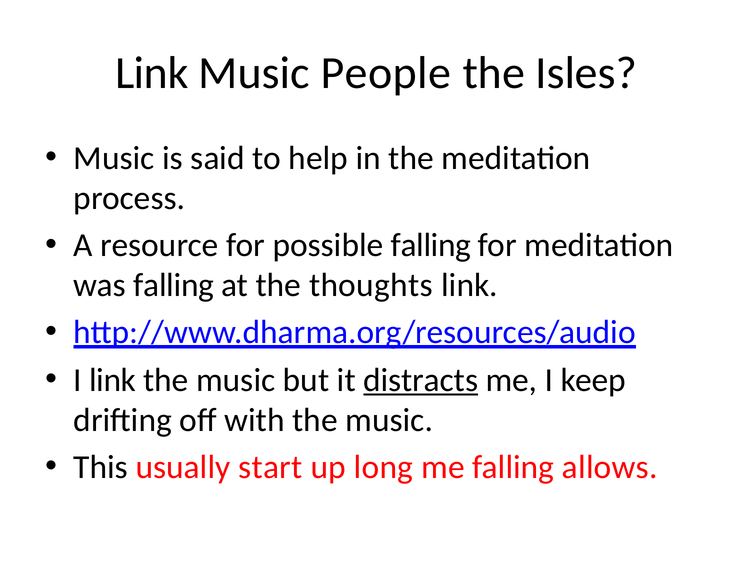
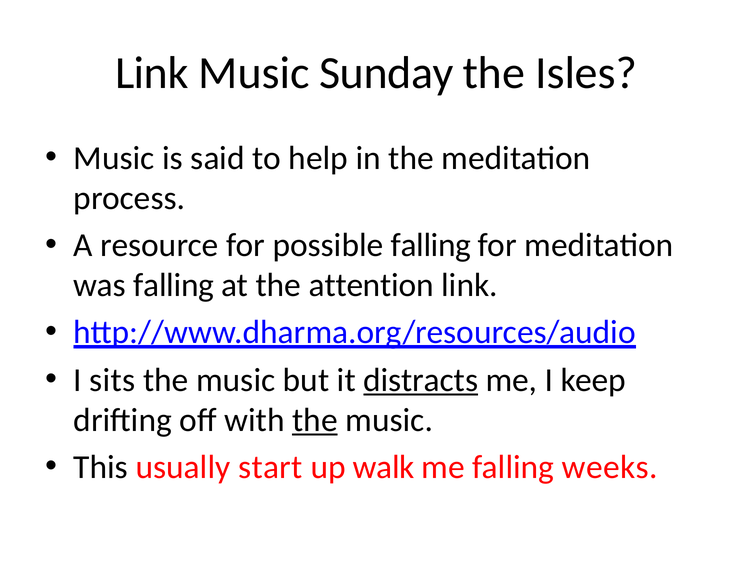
People: People -> Sunday (386, 73)
thoughts: thoughts -> attention (371, 285)
I link: link -> sits (112, 380)
the underline: none -> present (315, 420)
long: long -> walk (384, 467)
allows: allows -> weeks (610, 467)
